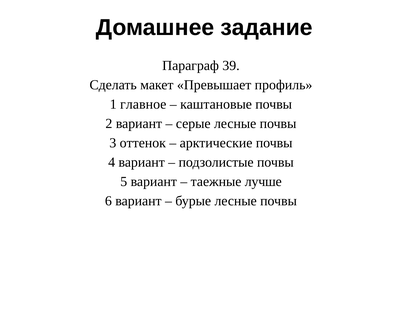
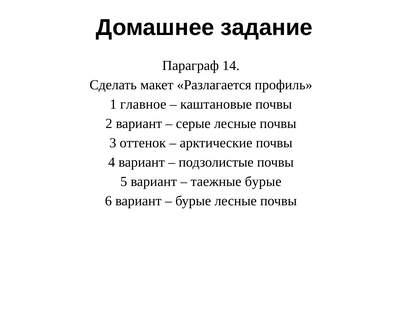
39: 39 -> 14 (231, 65)
Превышает: Превышает -> Разлагается (214, 85)
таежные лучше: лучше -> бурые (263, 181)
